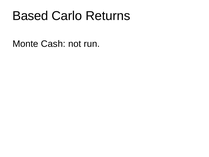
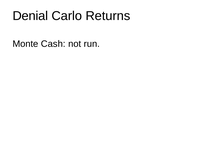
Based: Based -> Denial (30, 16)
